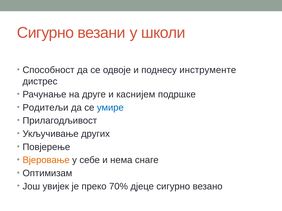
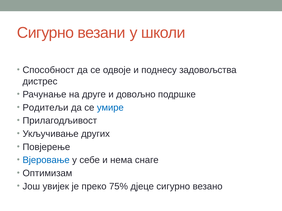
инструменте: инструменте -> задовољства (208, 70)
каснијем: каснијем -> довољно (136, 95)
Вјеровање colour: orange -> blue (46, 160)
70%: 70% -> 75% (119, 187)
